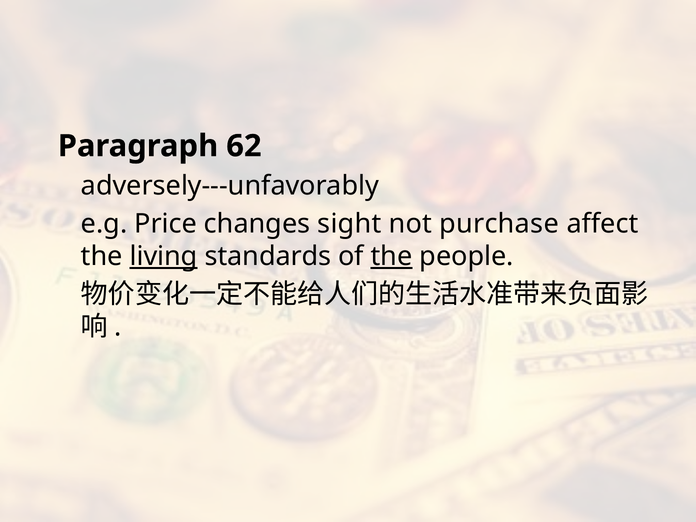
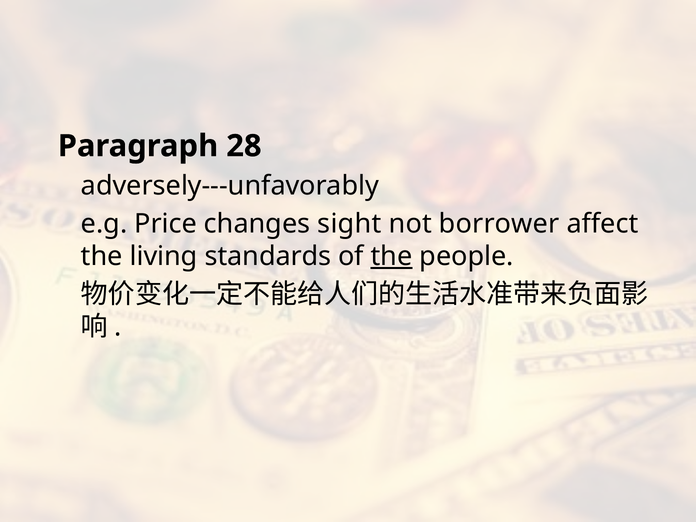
62: 62 -> 28 (244, 146)
purchase: purchase -> borrower (499, 224)
living underline: present -> none (164, 256)
